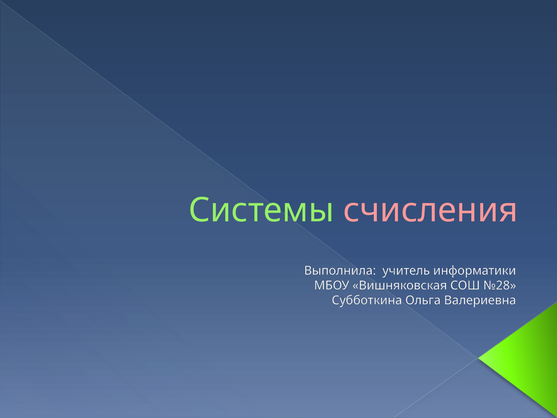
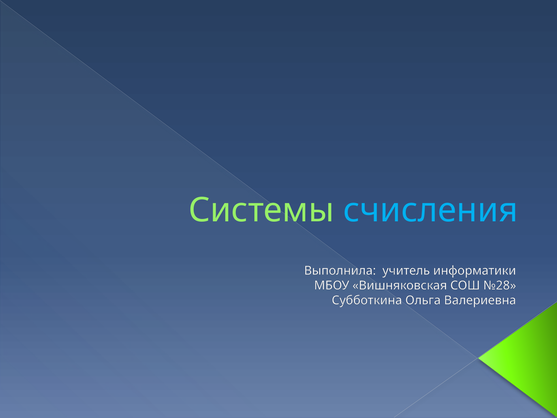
счисления colour: pink -> light blue (431, 210)
